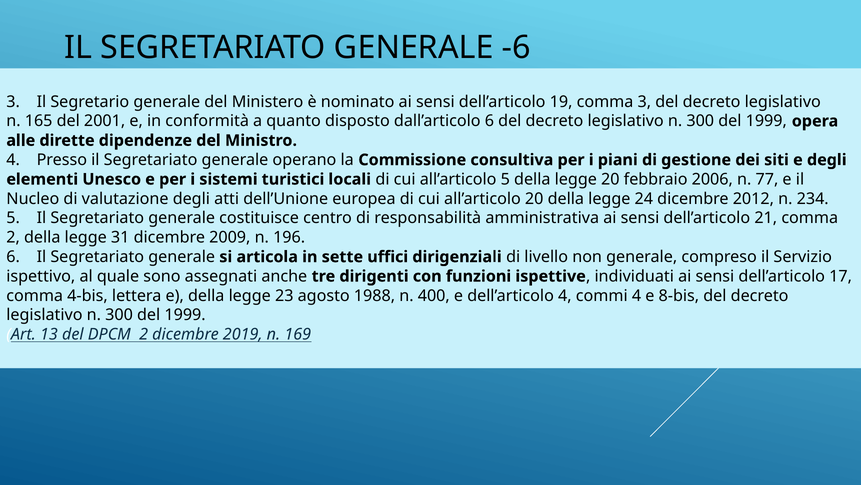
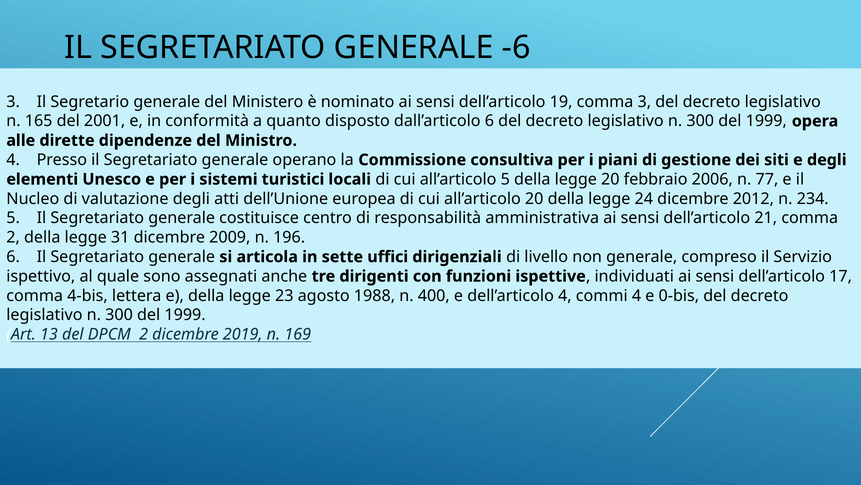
8-bis: 8-bis -> 0-bis (679, 295)
